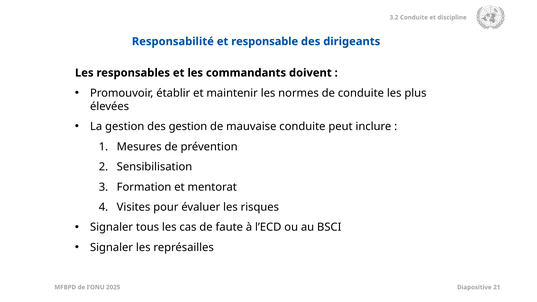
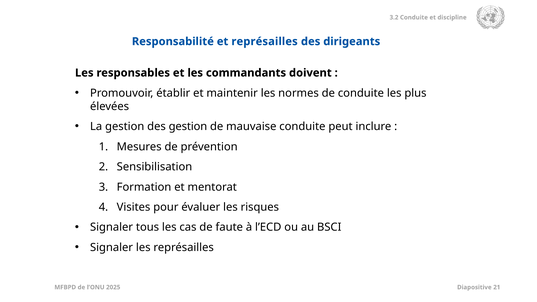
et responsable: responsable -> représailles (265, 41)
